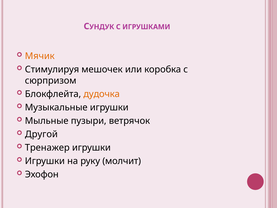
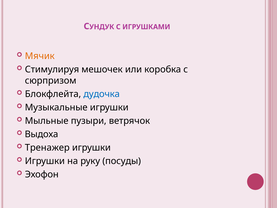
дудочка colour: orange -> blue (102, 94)
Другой: Другой -> Выдоха (41, 134)
молчит: молчит -> посуды (122, 161)
